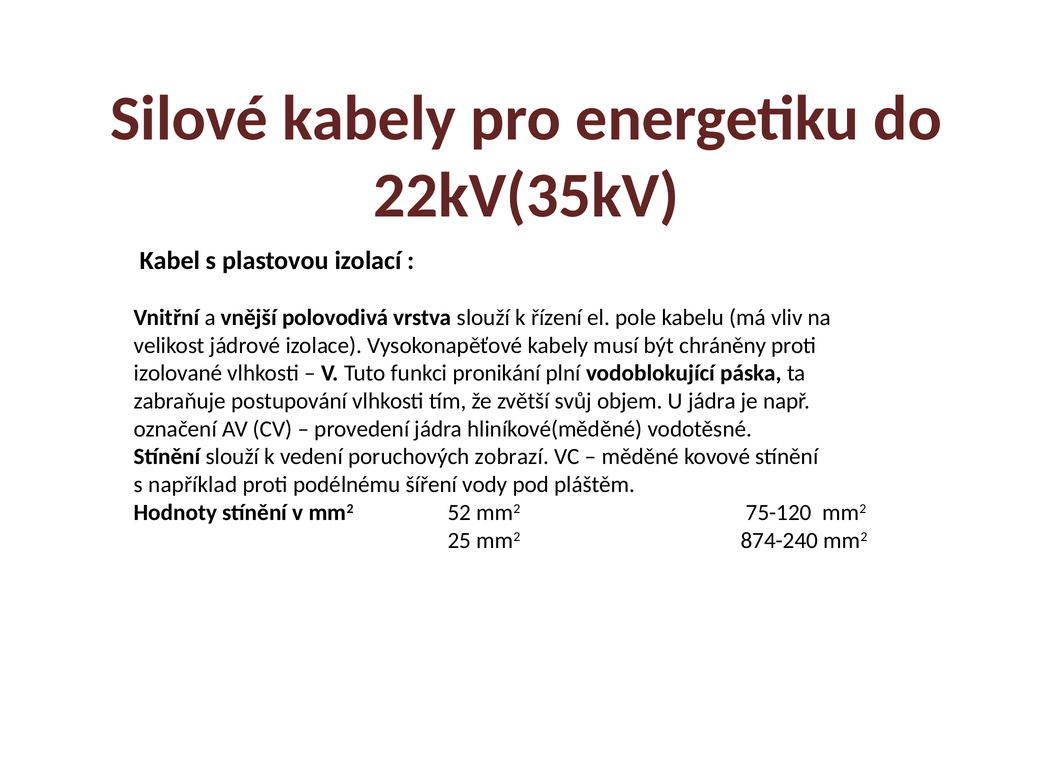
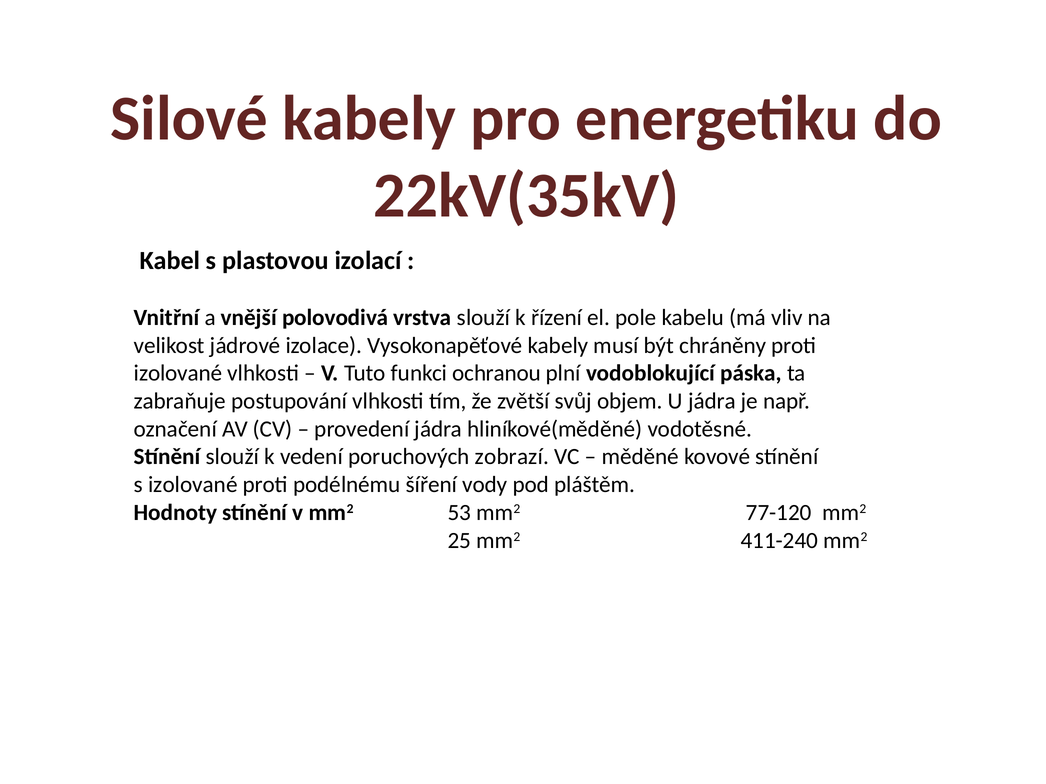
pronikání: pronikání -> ochranou (497, 373)
s například: například -> izolované (193, 485)
52: 52 -> 53 (459, 513)
75-120: 75-120 -> 77-120 (779, 513)
874-240: 874-240 -> 411-240 (779, 541)
